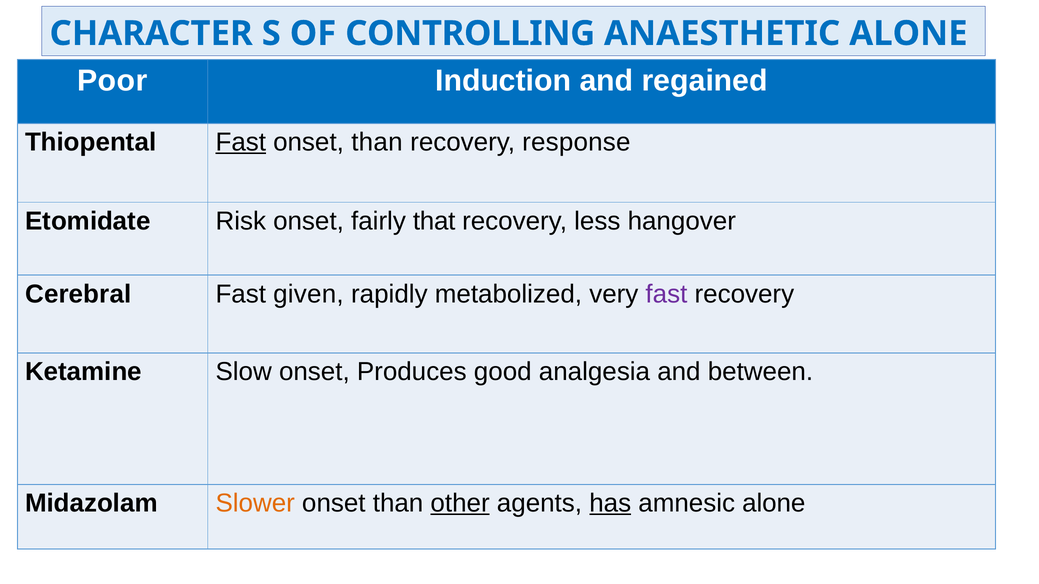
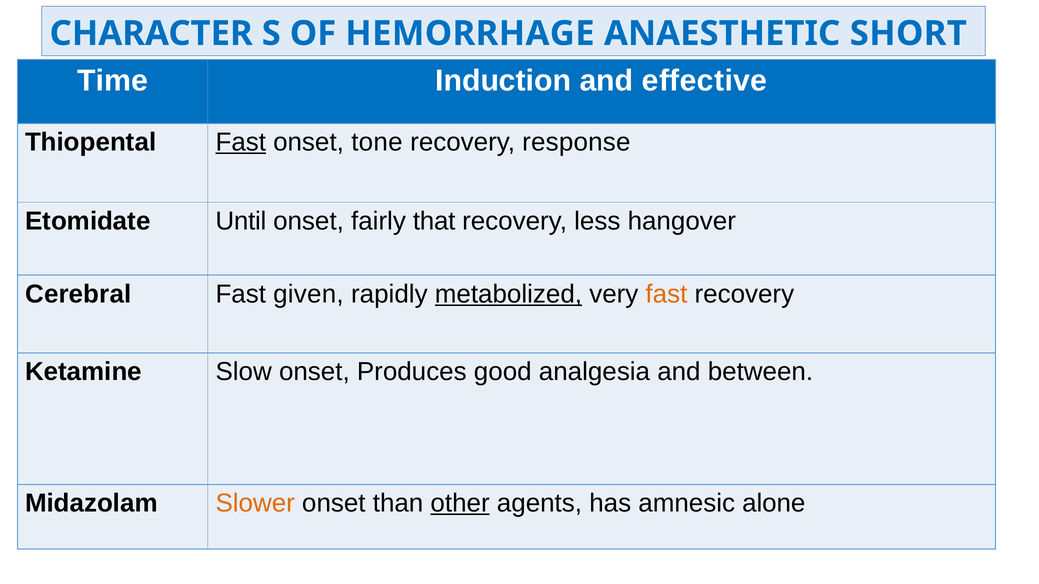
CONTROLLING: CONTROLLING -> HEMORRHAGE (470, 34)
ANAESTHETIC ALONE: ALONE -> SHORT (908, 34)
Poor: Poor -> Time (113, 81)
regained: regained -> effective (705, 81)
than: than -> tone (377, 142)
Risk: Risk -> Until (241, 221)
metabolized underline: none -> present (508, 294)
fast colour: purple -> orange (666, 294)
has underline: present -> none (610, 503)
